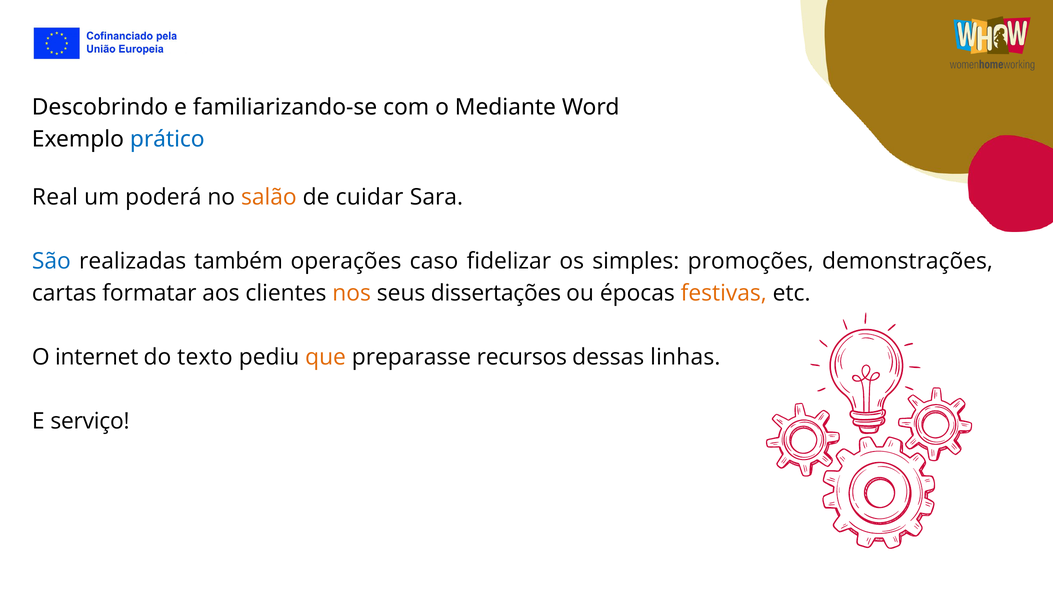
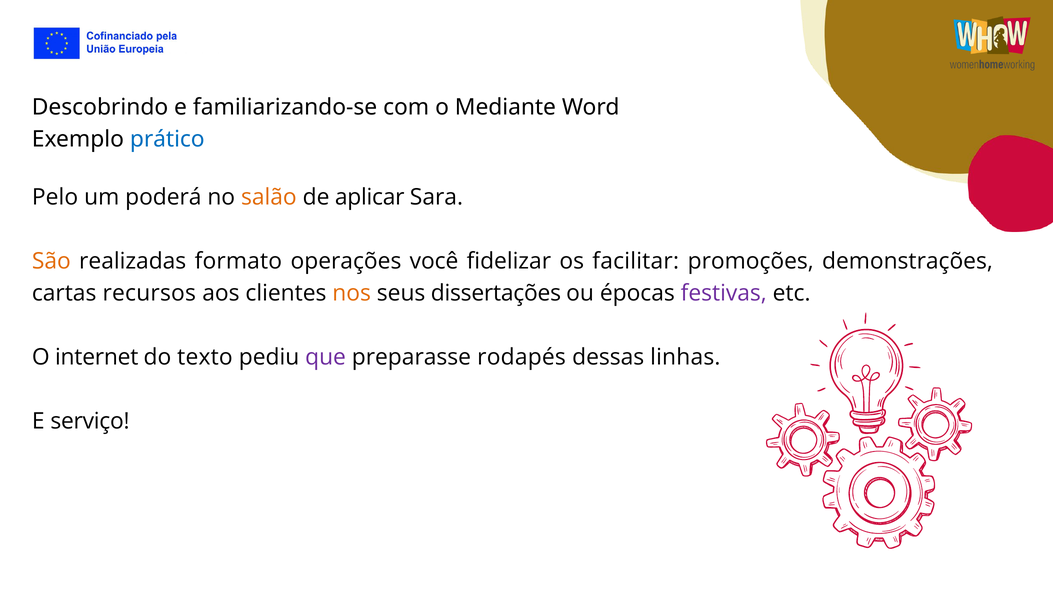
Real: Real -> Pelo (55, 197)
cuidar: cuidar -> aplicar (370, 197)
São colour: blue -> orange (51, 261)
também: também -> formato (238, 261)
caso: caso -> você (434, 261)
simples: simples -> facilitar (636, 261)
formatar: formatar -> recursos (149, 293)
festivas colour: orange -> purple (724, 293)
que colour: orange -> purple (326, 357)
recursos: recursos -> rodapés (522, 357)
